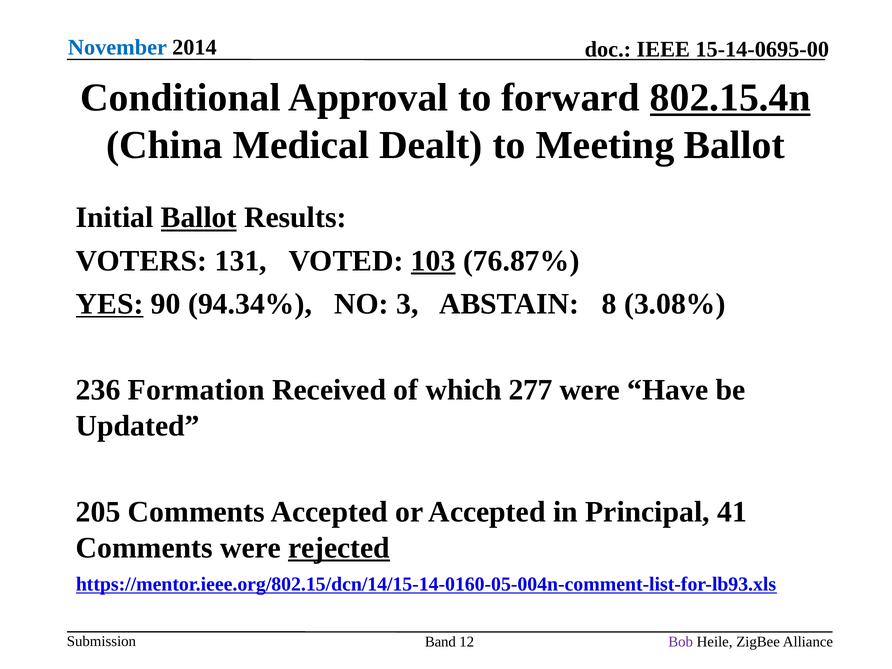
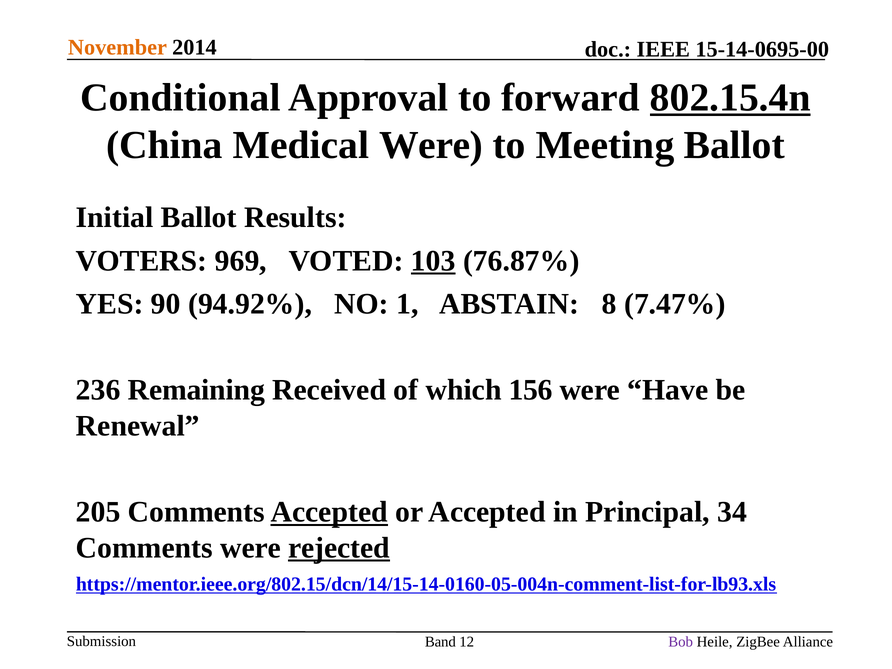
November colour: blue -> orange (117, 47)
Medical Dealt: Dealt -> Were (431, 145)
Ballot underline: present -> none (199, 218)
131: 131 -> 969 (241, 261)
YES underline: present -> none (110, 304)
94.34%: 94.34% -> 94.92% (250, 304)
3: 3 -> 1 (407, 304)
3.08%: 3.08% -> 7.47% (675, 304)
Formation: Formation -> Remaining (197, 390)
277: 277 -> 156 (531, 390)
Updated: Updated -> Renewal (138, 426)
Accepted underline: none -> present (329, 512)
41: 41 -> 34 (732, 512)
